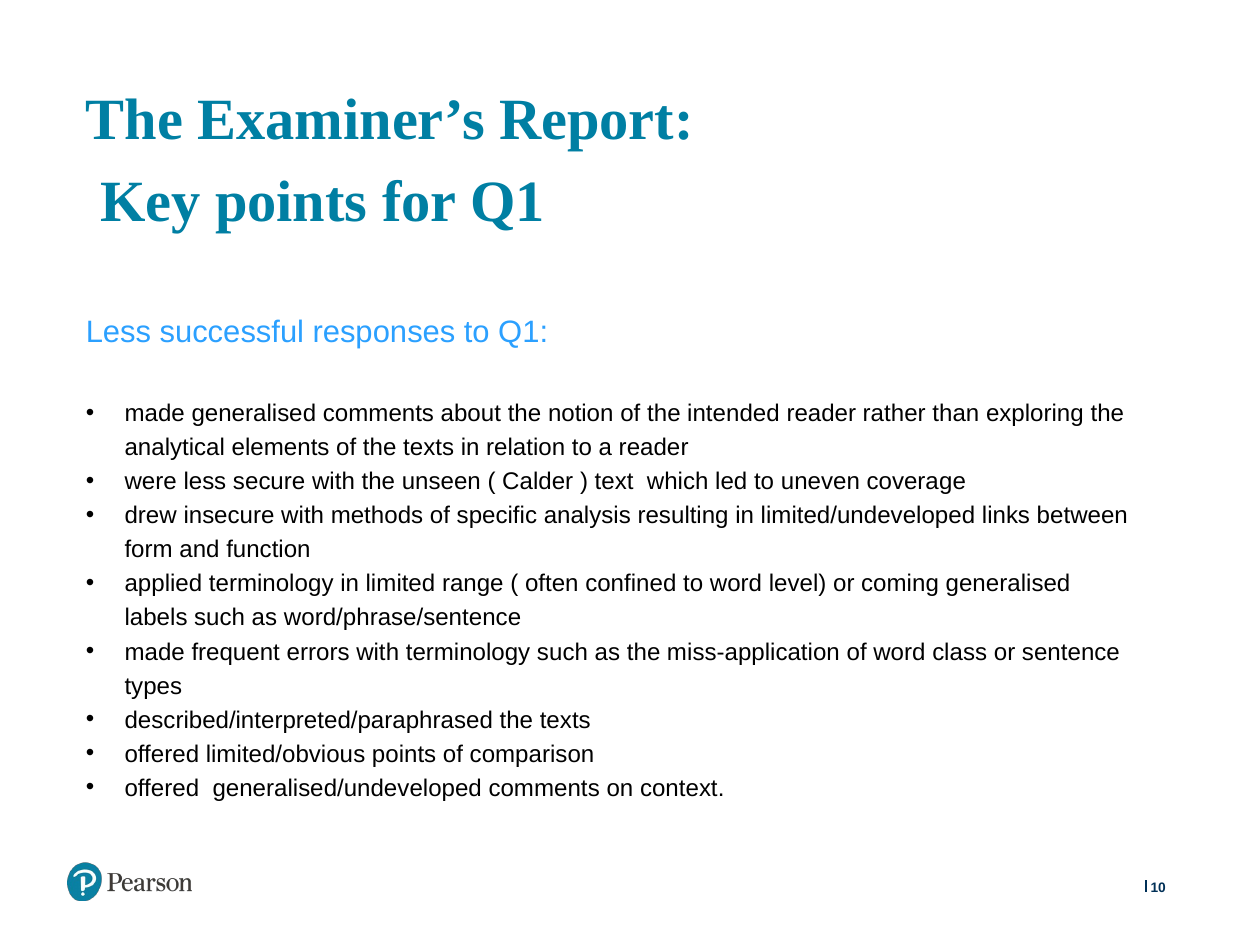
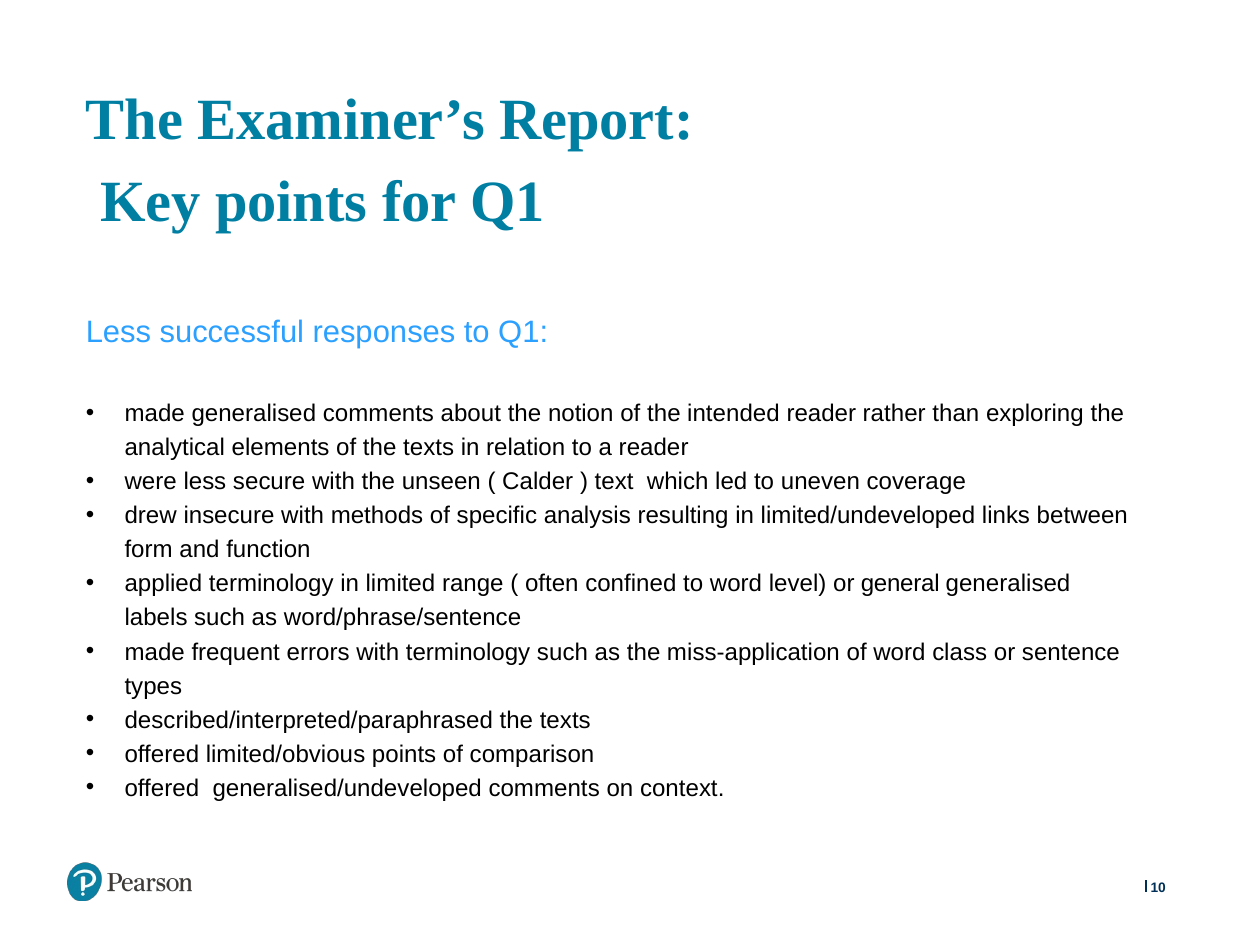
coming: coming -> general (900, 584)
